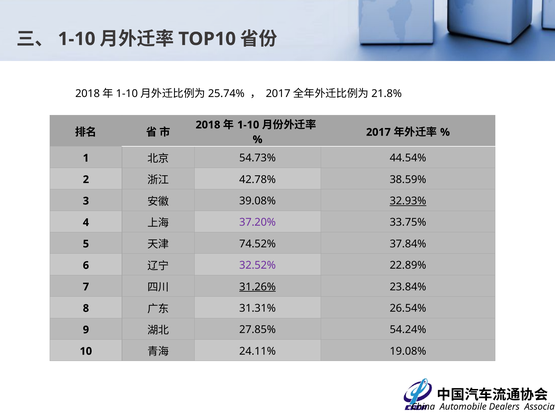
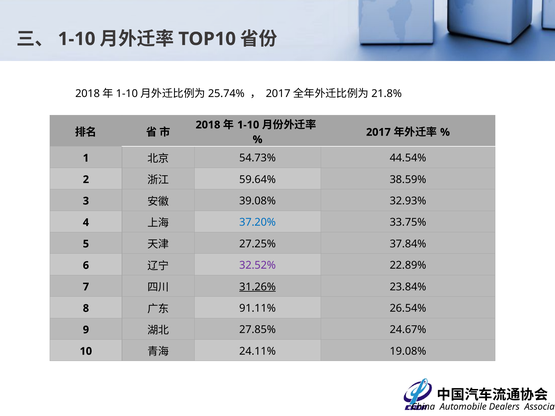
42.78%: 42.78% -> 59.64% (258, 180)
32.93% underline: present -> none (408, 201)
37.20% colour: purple -> blue (258, 223)
74.52%: 74.52% -> 27.25% (258, 244)
31.31%: 31.31% -> 91.11% (258, 308)
54.24%: 54.24% -> 24.67% (408, 330)
